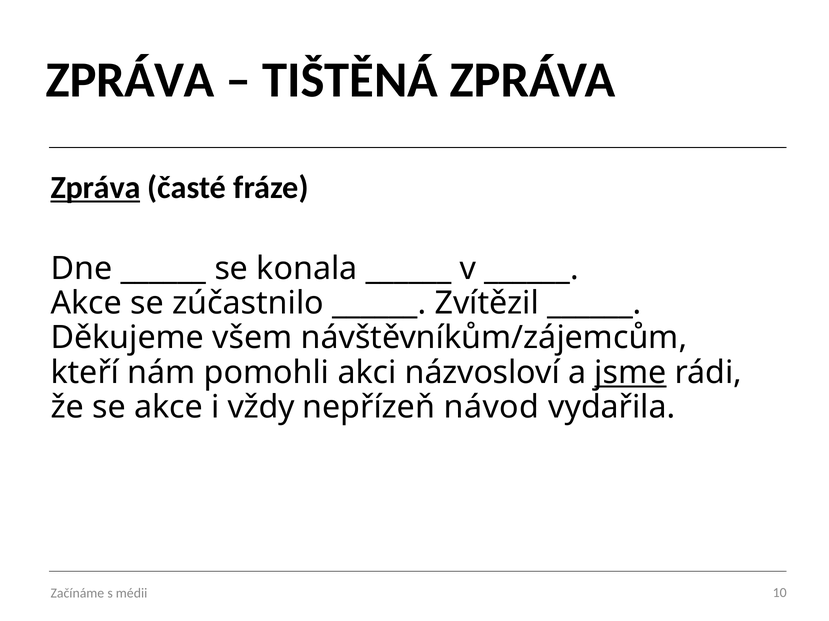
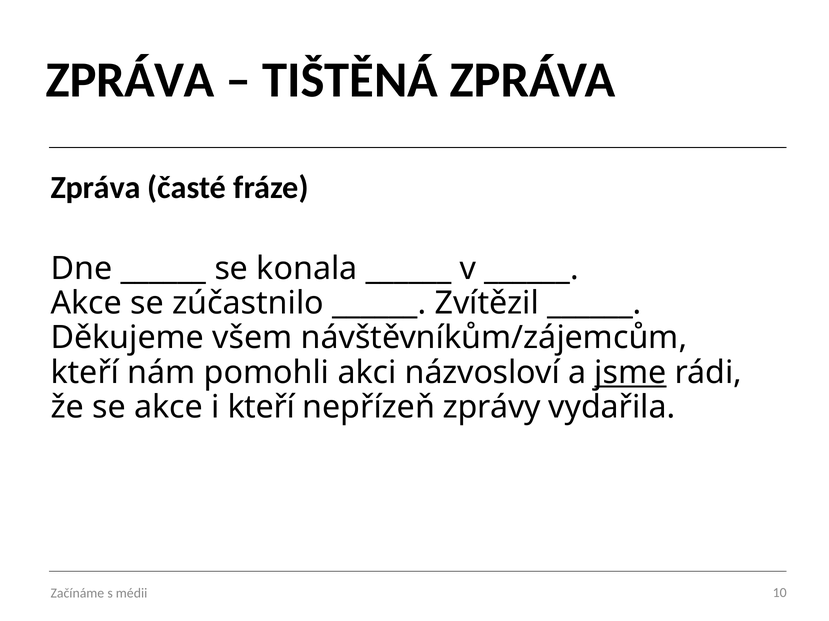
Zpráva underline: present -> none (96, 188)
i vždy: vždy -> kteří (261, 408)
návod: návod -> zprávy (492, 408)
